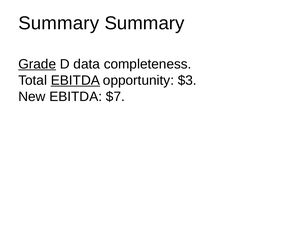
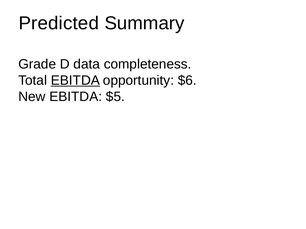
Summary: Summary -> Predicted (59, 23)
Grade underline: present -> none (37, 64)
$3: $3 -> $6 (187, 80)
$7: $7 -> $5 (115, 97)
